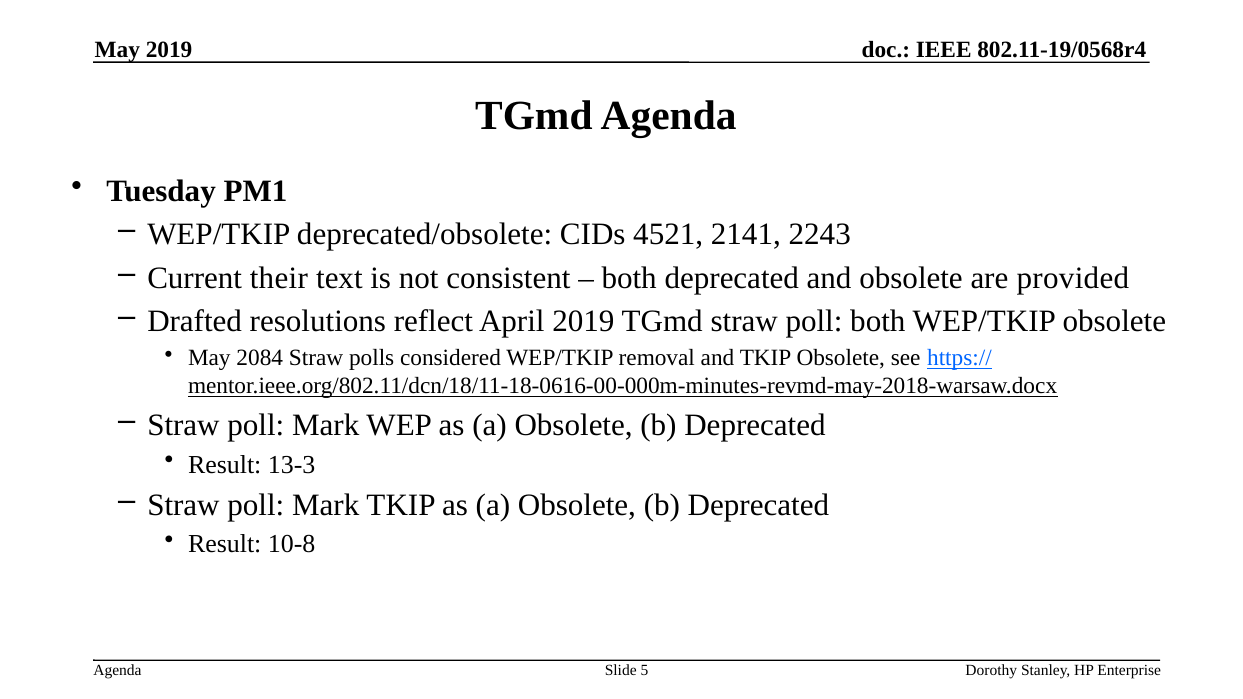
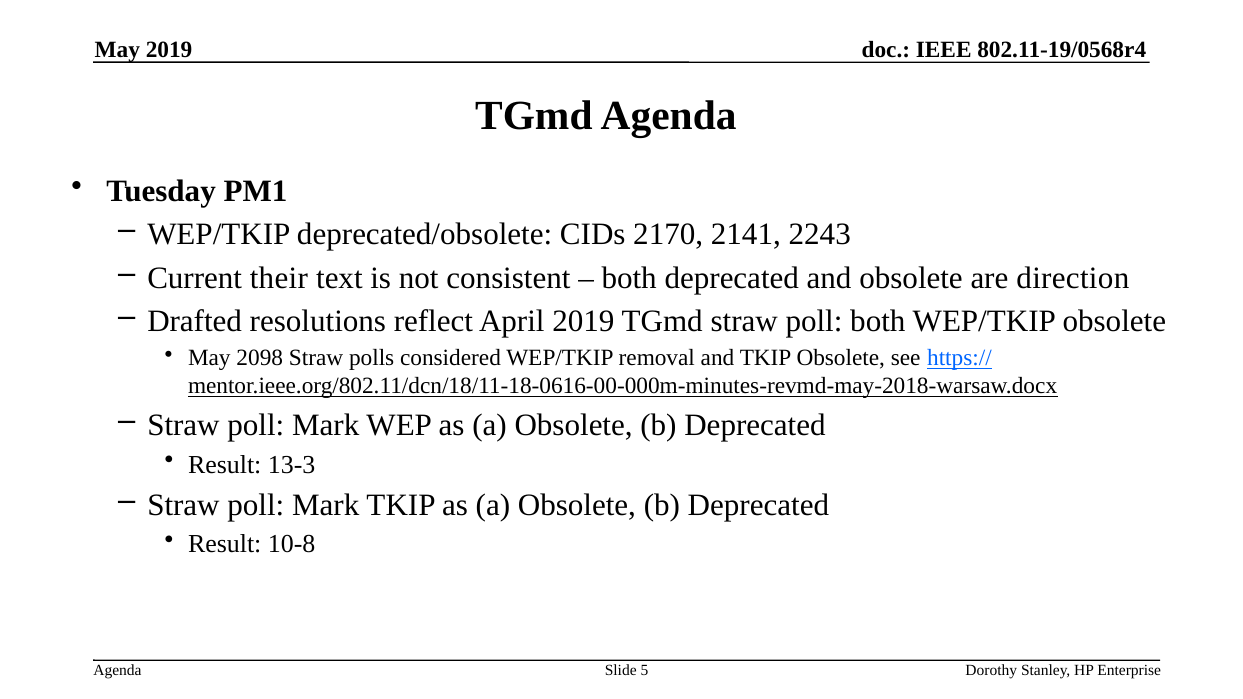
4521: 4521 -> 2170 (668, 235)
provided: provided -> direction (1073, 278)
2084: 2084 -> 2098 (260, 358)
